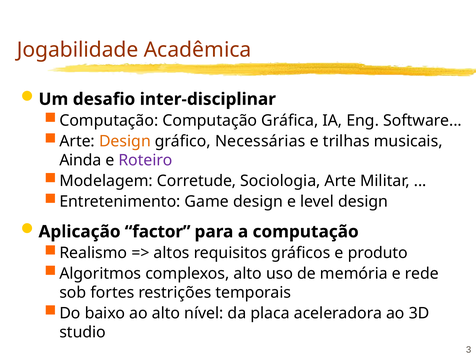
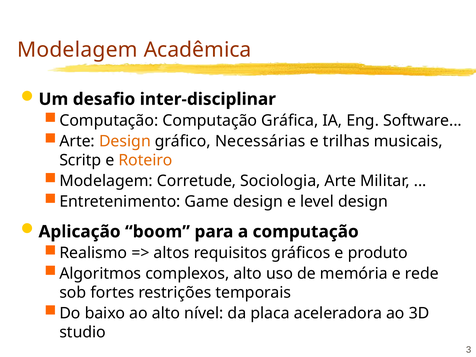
Jogabilidade: Jogabilidade -> Modelagem (77, 50)
Ainda: Ainda -> Scritp (80, 160)
Roteiro colour: purple -> orange (146, 160)
factor: factor -> boom (157, 232)
